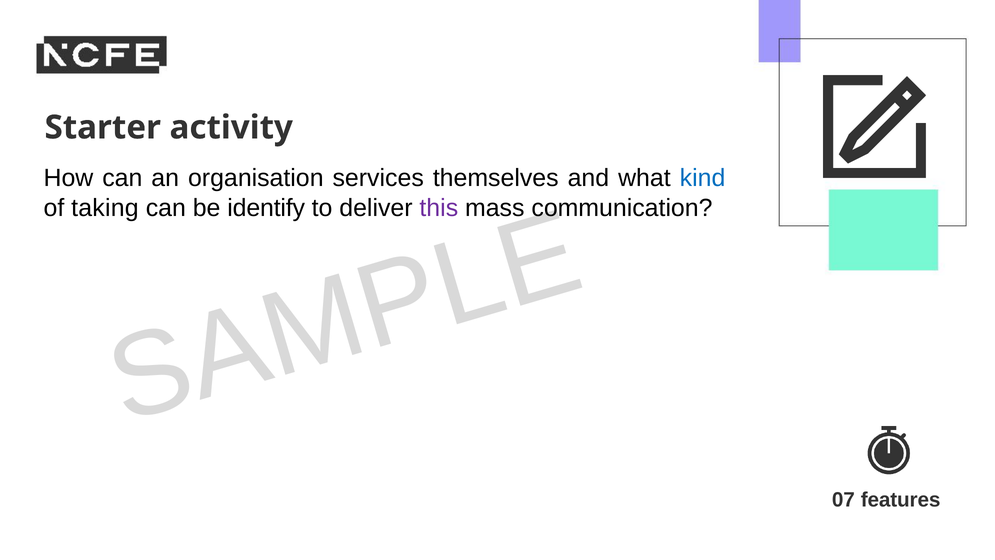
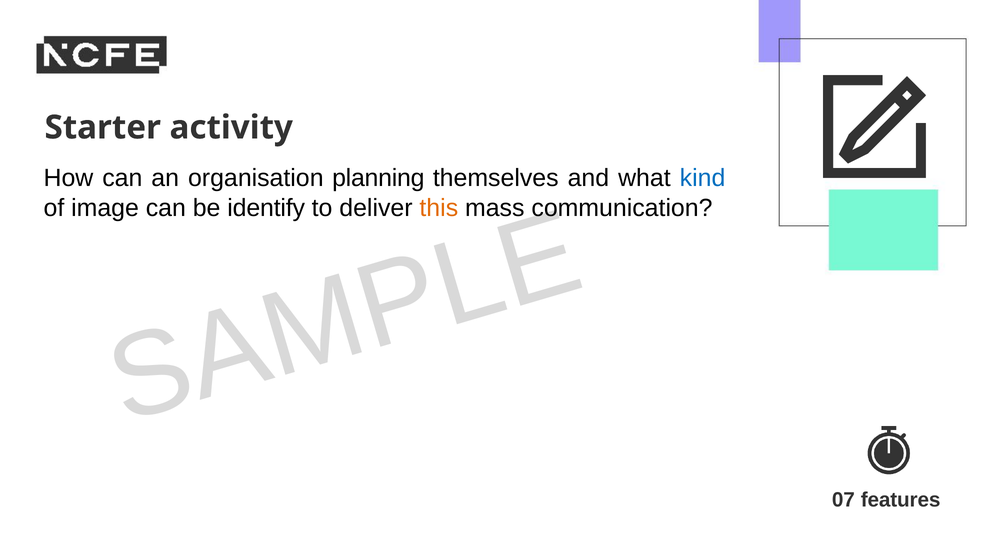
services: services -> planning (378, 178)
taking: taking -> image (105, 208)
this colour: purple -> orange (439, 208)
